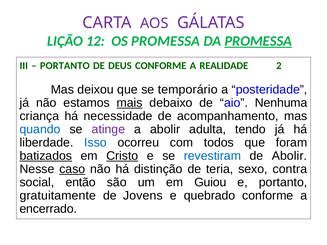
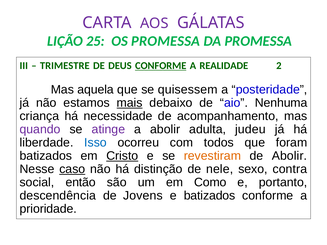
12: 12 -> 25 (95, 41)
PROMESSA underline: present -> none (258, 41)
PORTANTO: PORTANTO -> TRIMESTRE (65, 66)
CONFORME underline: none -> present (161, 66)
deixou: deixou -> aquela (96, 90)
temporário: temporário -> quisessem (188, 90)
quando colour: blue -> purple (40, 129)
tendo: tendo -> judeu (250, 129)
batizados underline: present -> none (46, 156)
revestiram colour: blue -> orange (212, 156)
teria: teria -> nele (220, 169)
Guiou: Guiou -> Como (210, 182)
gratuitamente: gratuitamente -> descendência (58, 196)
e quebrado: quebrado -> batizados (210, 196)
encerrado: encerrado -> prioridade (48, 209)
